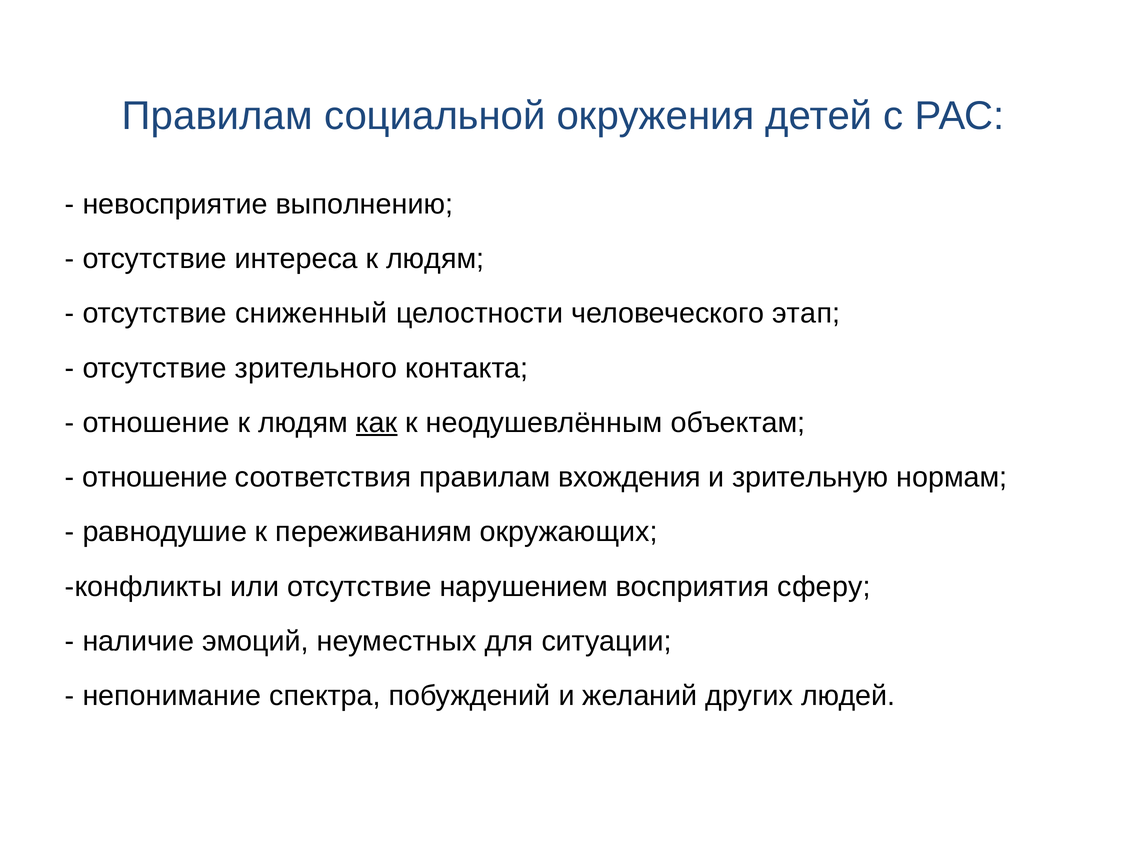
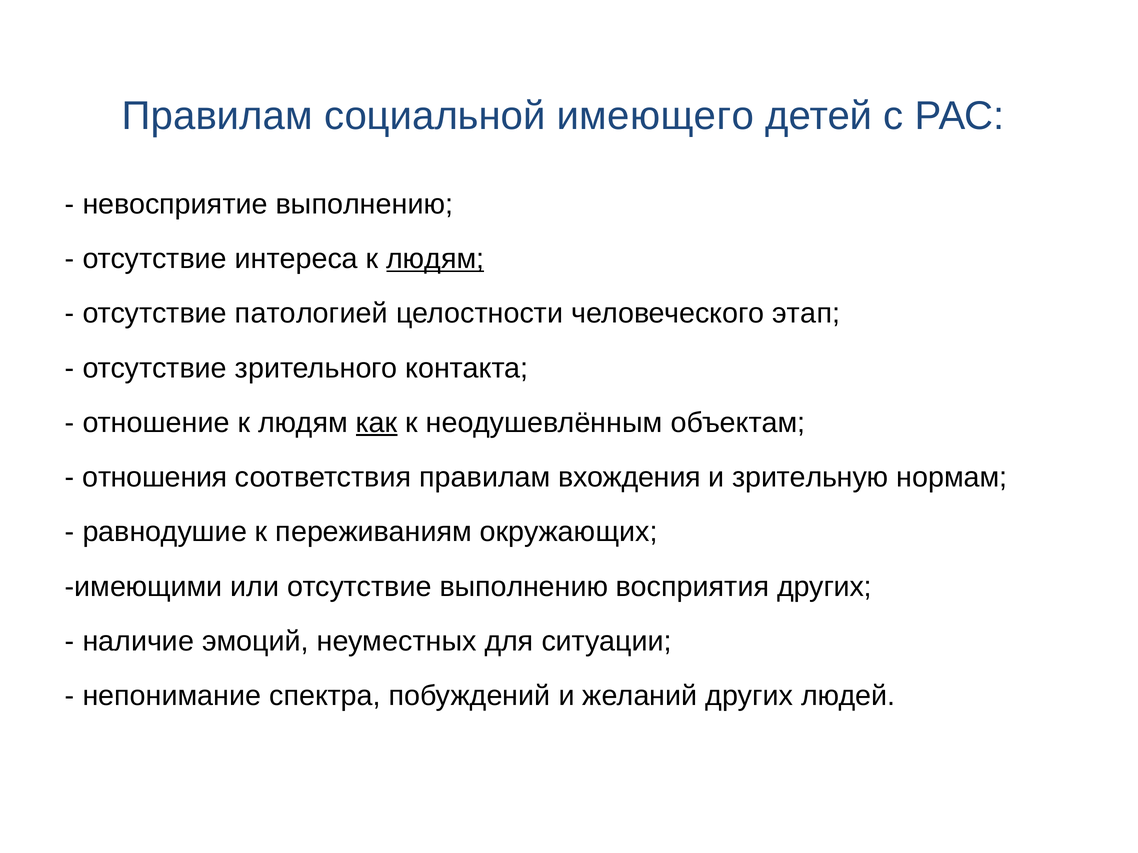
окружения: окружения -> имеющего (655, 116)
людям underline: none -> present (435, 259)
сниженный: сниженный -> патологией (311, 314)
отношение: отношение -> отношения (155, 478)
конфликты: конфликты -> имеющими (144, 587)
отсутствие нарушением: нарушением -> выполнению (524, 587)
восприятия сферу: сферу -> других (824, 587)
